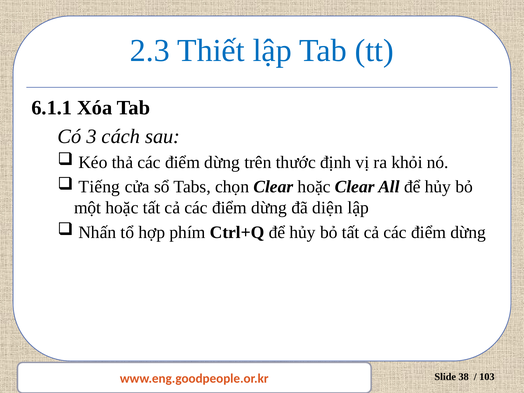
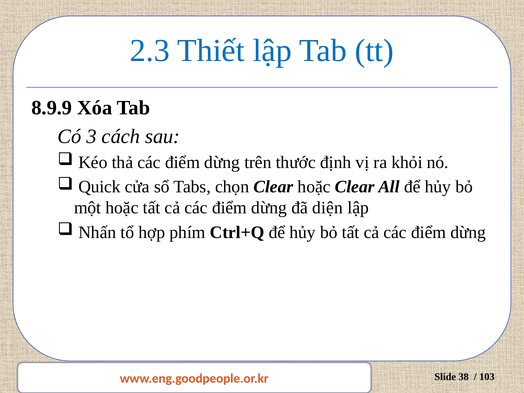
6.1.1: 6.1.1 -> 8.9.9 (52, 108)
Tiếng: Tiếng -> Quick (99, 187)
